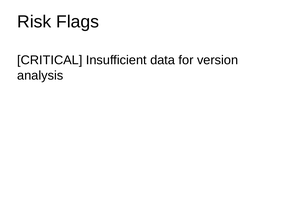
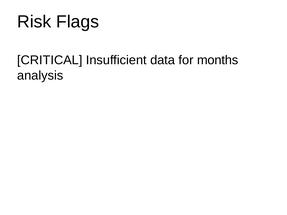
version: version -> months (218, 60)
